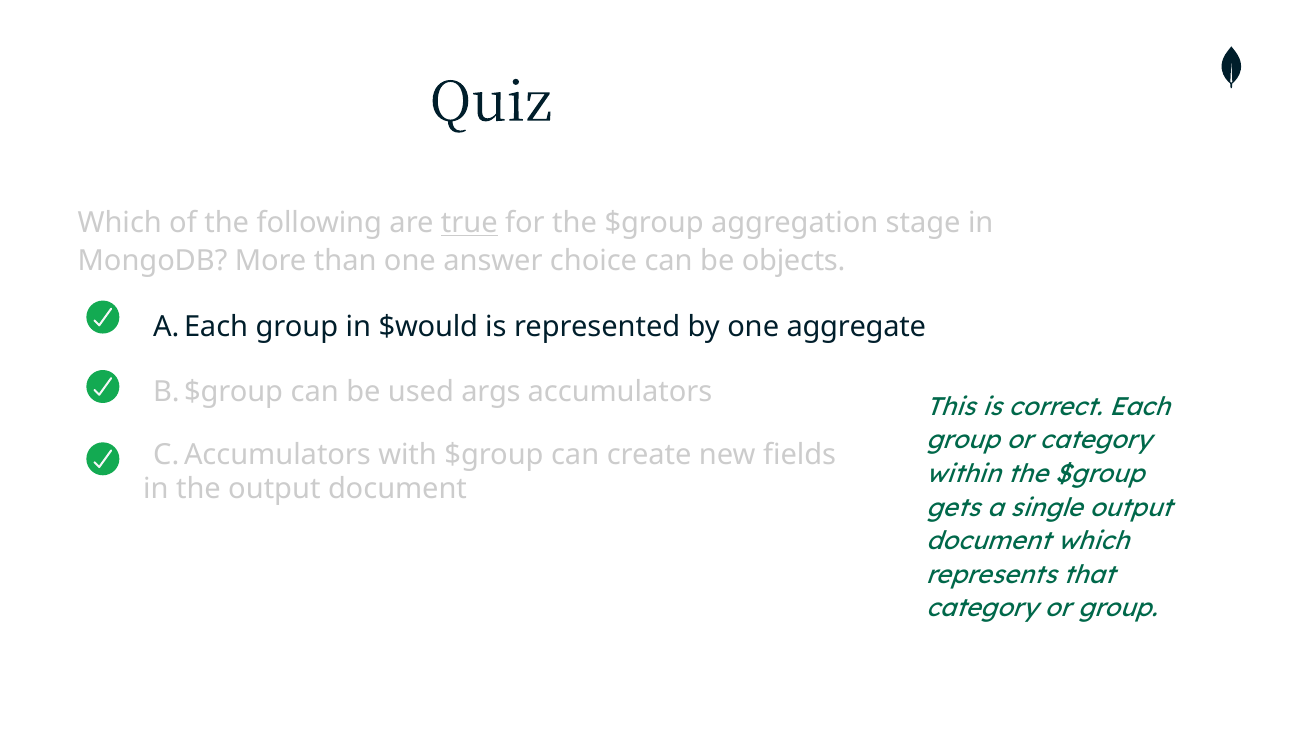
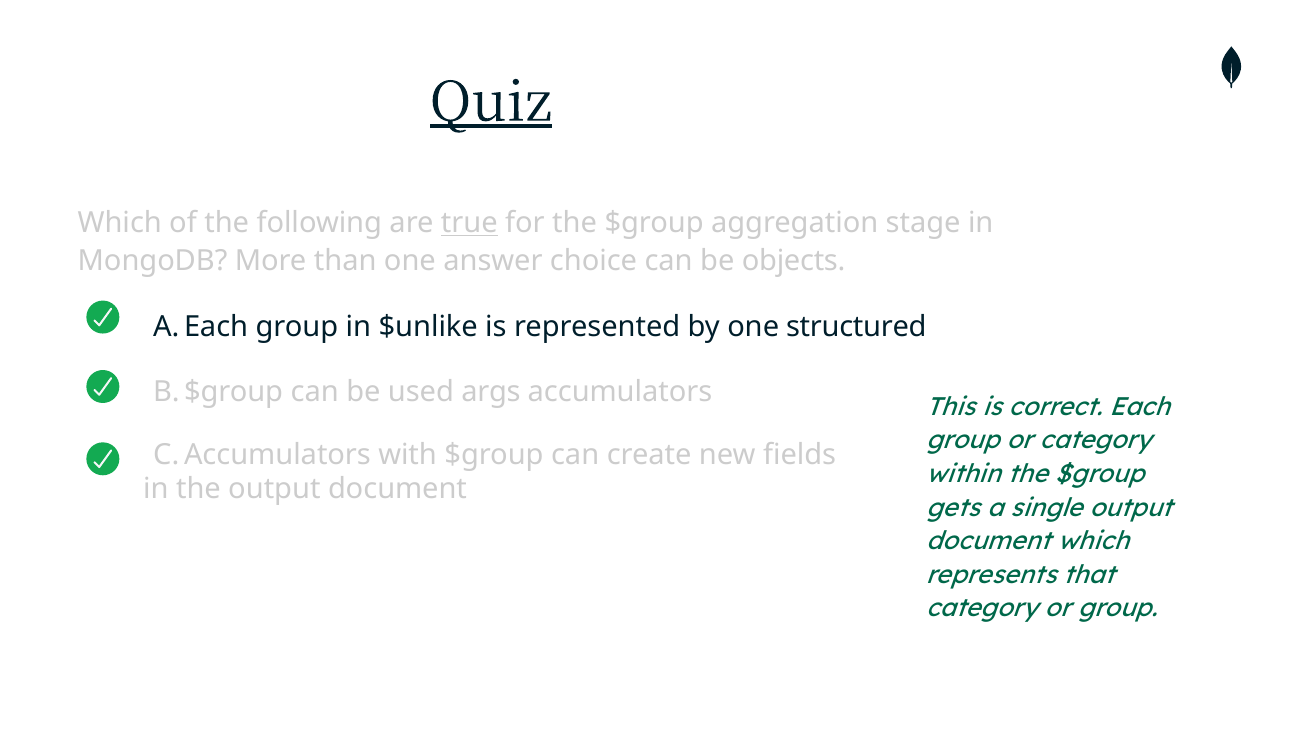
Quiz underline: none -> present (491, 103)
$would: $would -> $unlike (428, 327)
aggregate: aggregate -> structured (856, 327)
